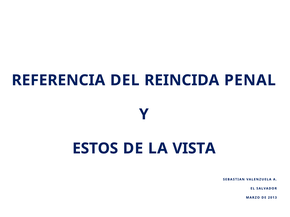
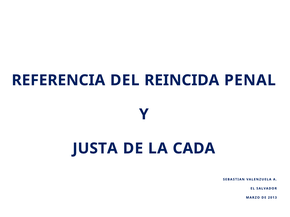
ESTOS: ESTOS -> JUSTA (95, 149)
VISTA: VISTA -> CADA (194, 149)
